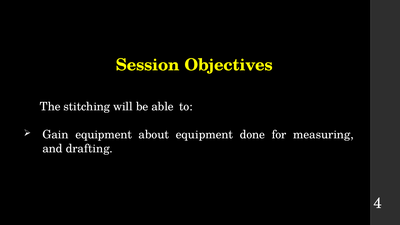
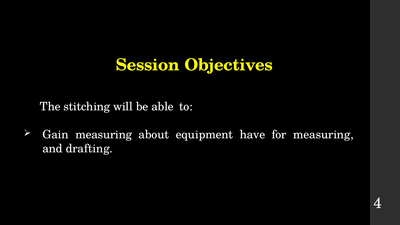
Gain equipment: equipment -> measuring (104, 135)
done: done -> have (253, 135)
